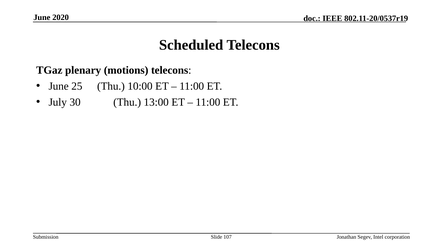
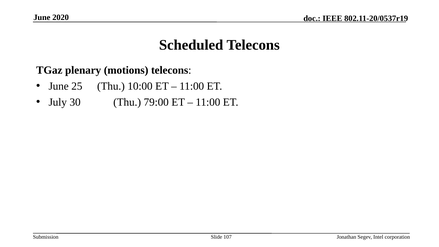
13:00: 13:00 -> 79:00 (156, 102)
